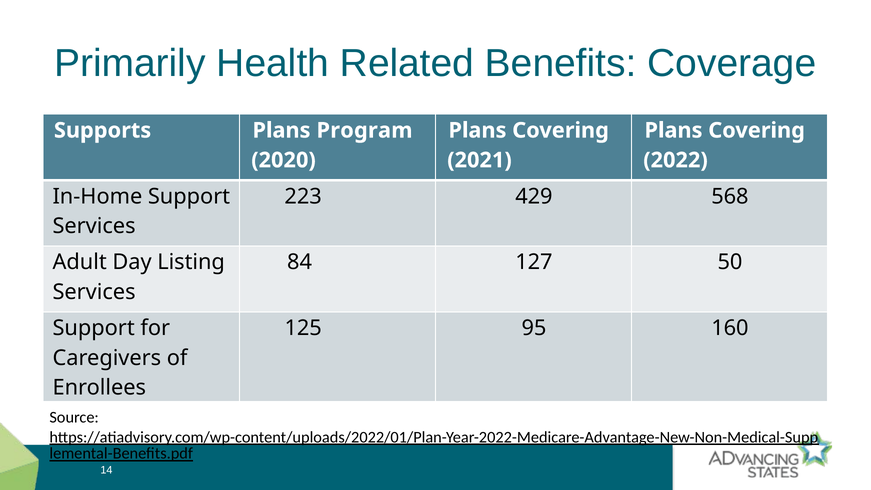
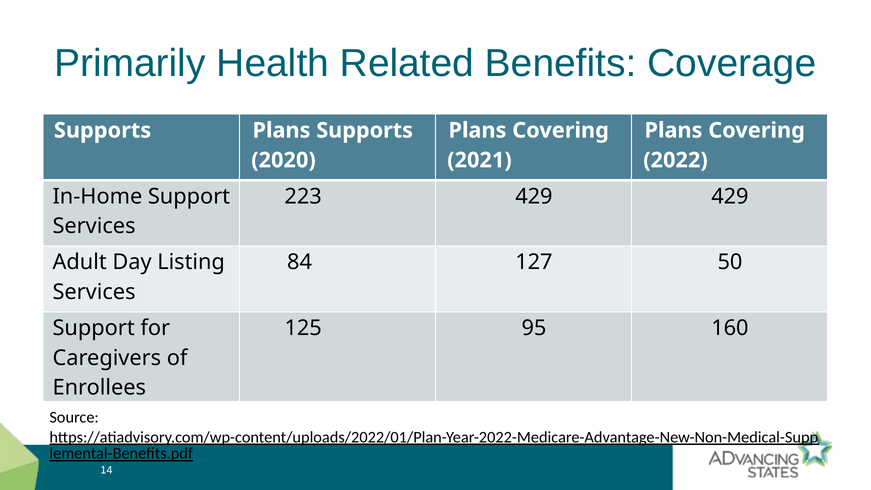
Plans Program: Program -> Supports (365, 130)
429 568: 568 -> 429 (730, 196)
